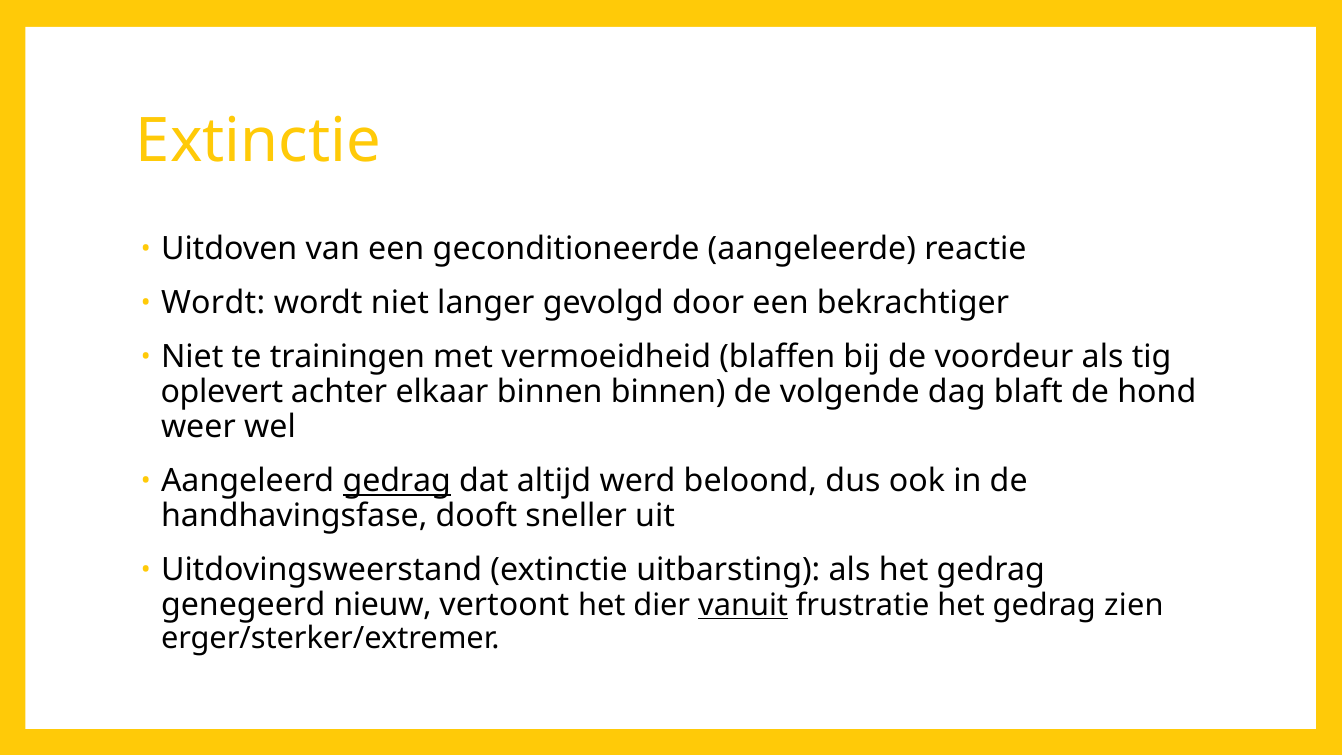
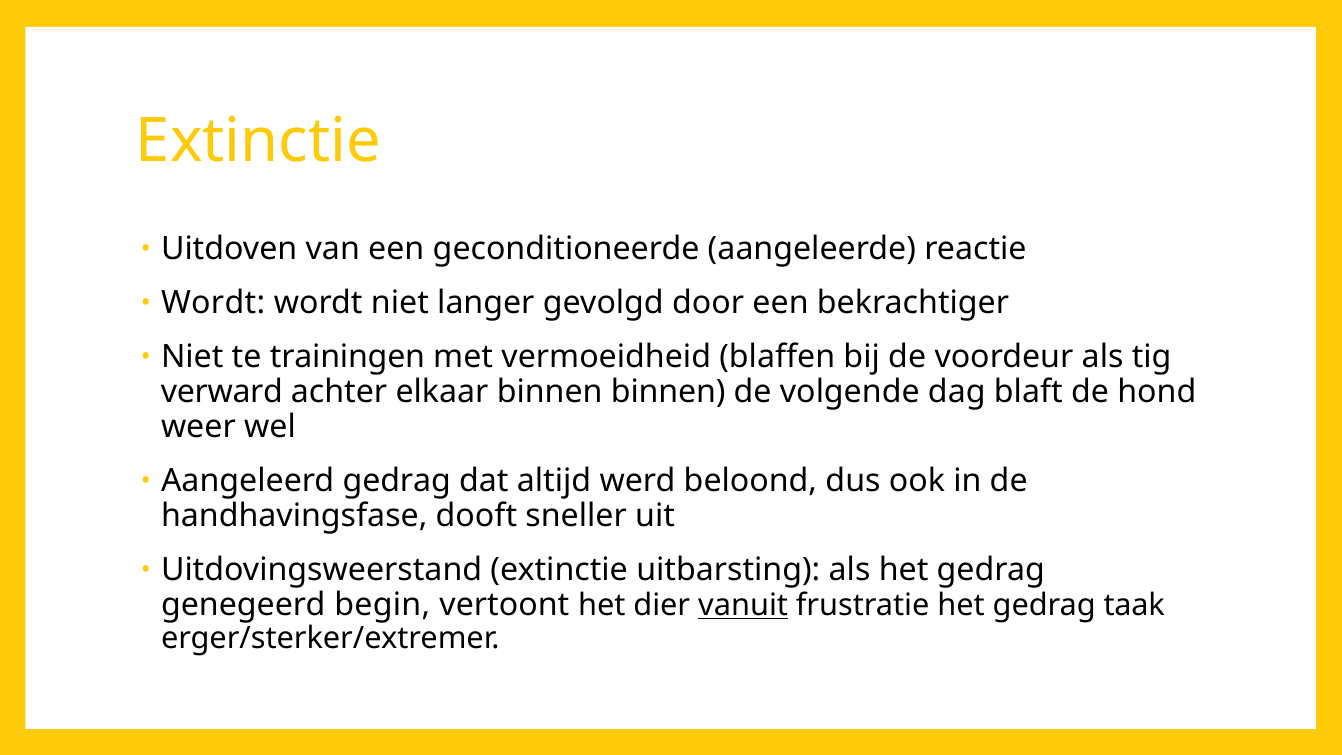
oplevert: oplevert -> verward (222, 392)
gedrag underline: present -> none (397, 481)
nieuw: nieuw -> begin (382, 605)
zien: zien -> taak (1134, 605)
